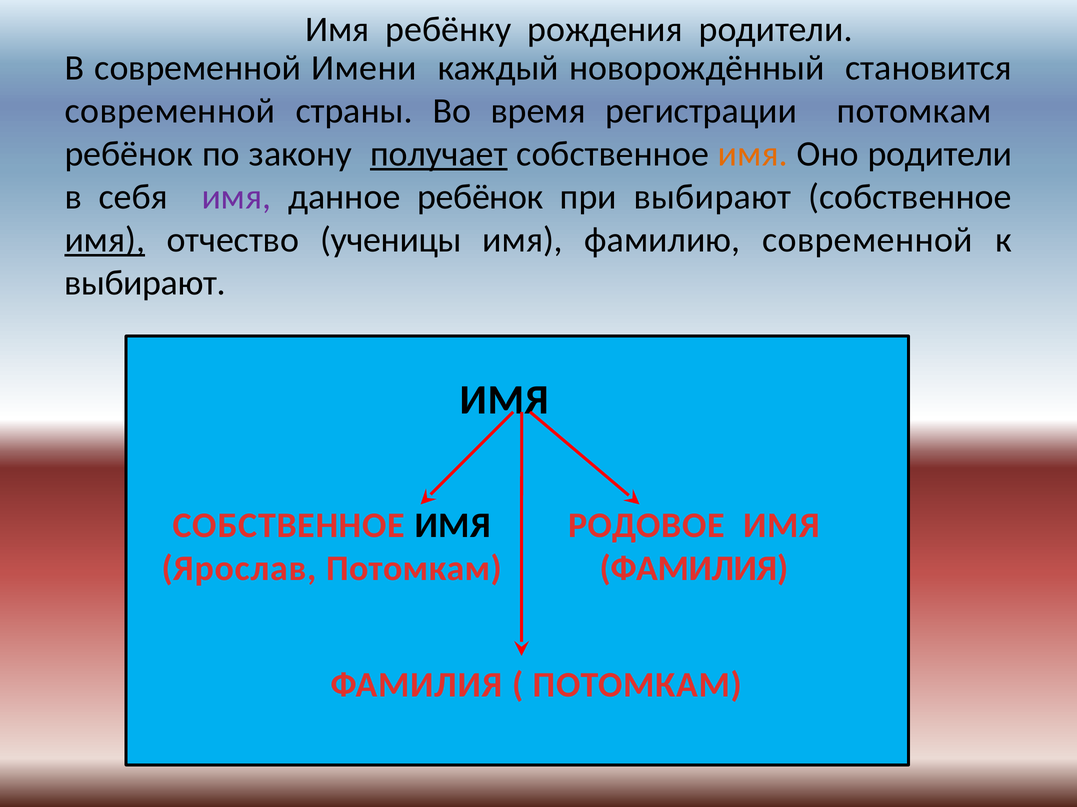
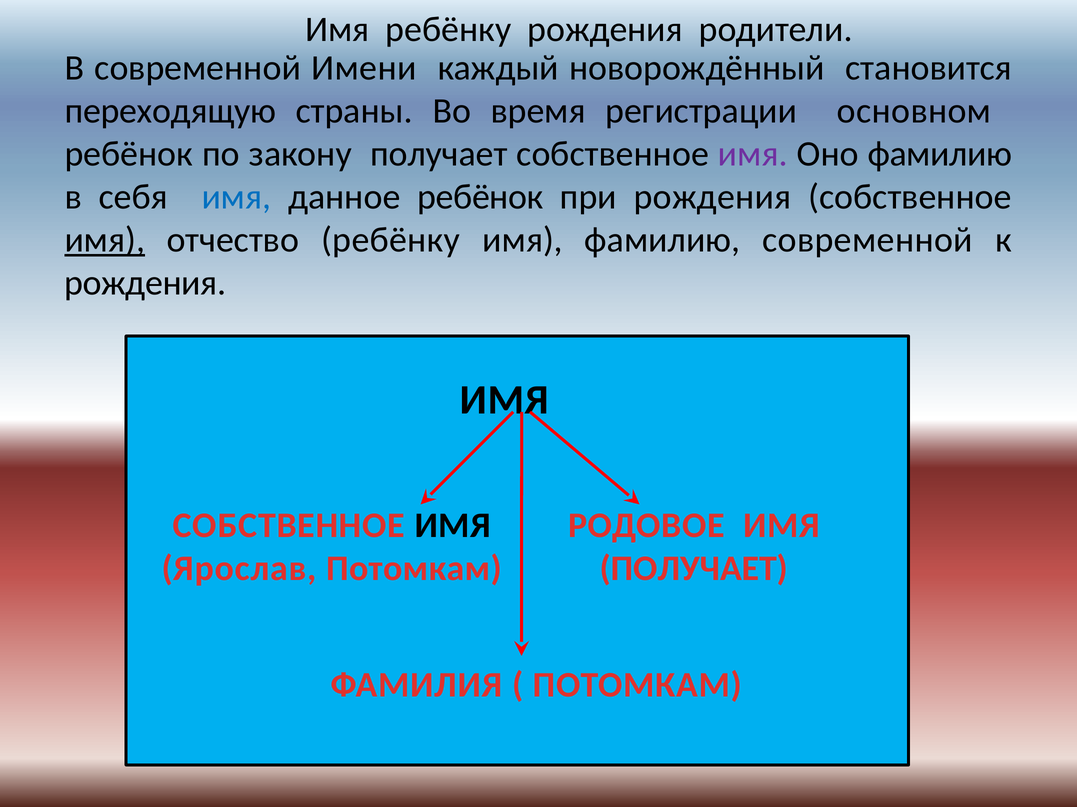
современной: современной -> переходящую (170, 111)
регистрации потомкам: потомкам -> основном (914, 111)
получает underline: present -> none (439, 154)
имя colour: orange -> purple (753, 154)
Оно родители: родители -> фамилию (940, 154)
имя colour: purple -> blue (236, 197)
при выбирают: выбирают -> рождения (713, 197)
отчество ученицы: ученицы -> ребёнку (391, 240)
выбирают: выбирают -> рождения (145, 283)
ФАМИЛИЯ: ФАМИЛИЯ -> ПОЛУЧАЕТ (694, 569)
